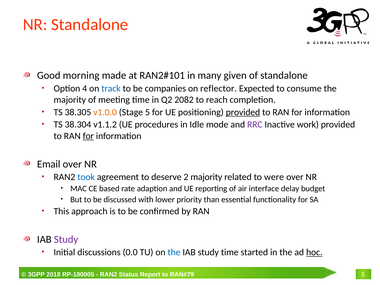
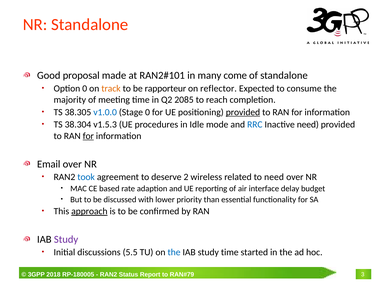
morning: morning -> proposal (81, 75)
given: given -> come (235, 75)
Option 4: 4 -> 0 (85, 88)
track colour: blue -> orange (111, 88)
companies: companies -> rapporteur (165, 88)
2082: 2082 -> 2085 (184, 100)
v1.0.0 colour: orange -> blue (105, 112)
Stage 5: 5 -> 0 (147, 112)
v1.1.2: v1.1.2 -> v1.5.3 (105, 125)
RRC colour: purple -> blue (255, 125)
Inactive work: work -> need (308, 125)
2 majority: majority -> wireless (206, 177)
to were: were -> need (274, 177)
approach underline: none -> present (89, 211)
0.0: 0.0 -> 5.5 (130, 252)
hoc underline: present -> none (314, 252)
